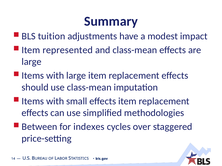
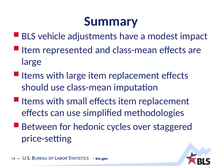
tuition: tuition -> vehicle (52, 36)
indexes: indexes -> hedonic (89, 127)
